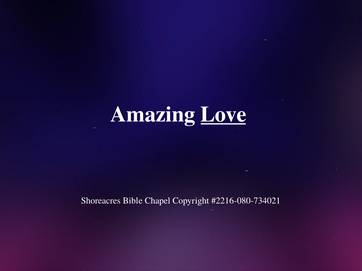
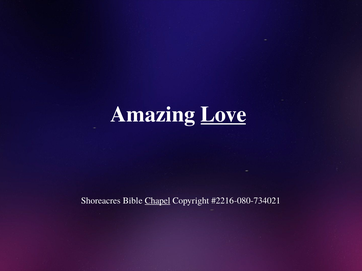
Chapel underline: none -> present (158, 201)
